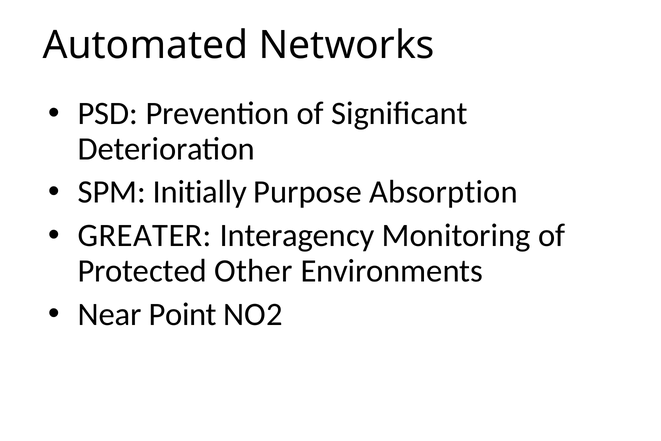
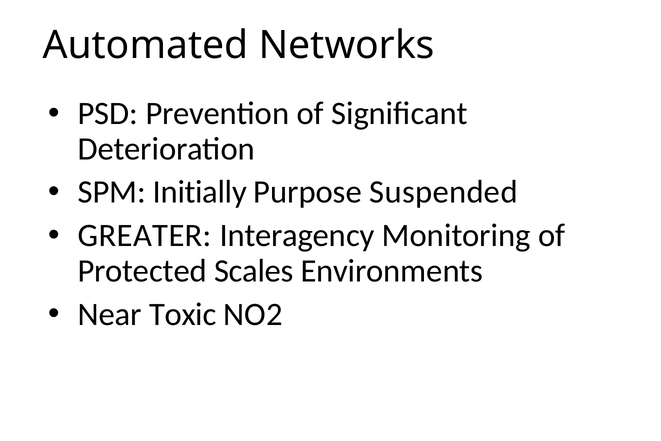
Absorption: Absorption -> Suspended (443, 192)
Other: Other -> Scales (254, 271)
Point: Point -> Toxic (183, 314)
